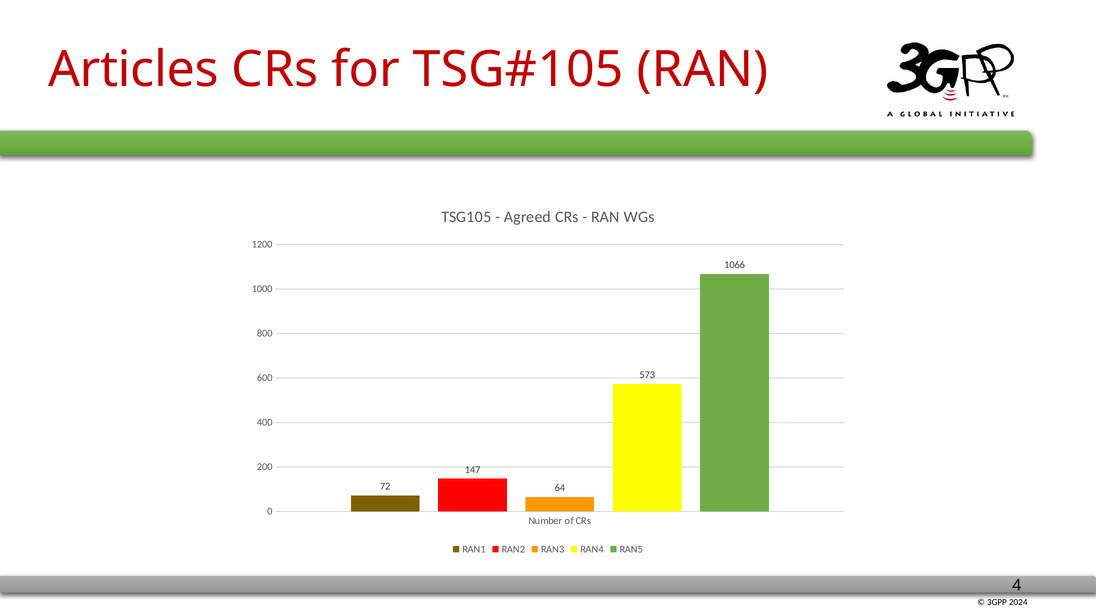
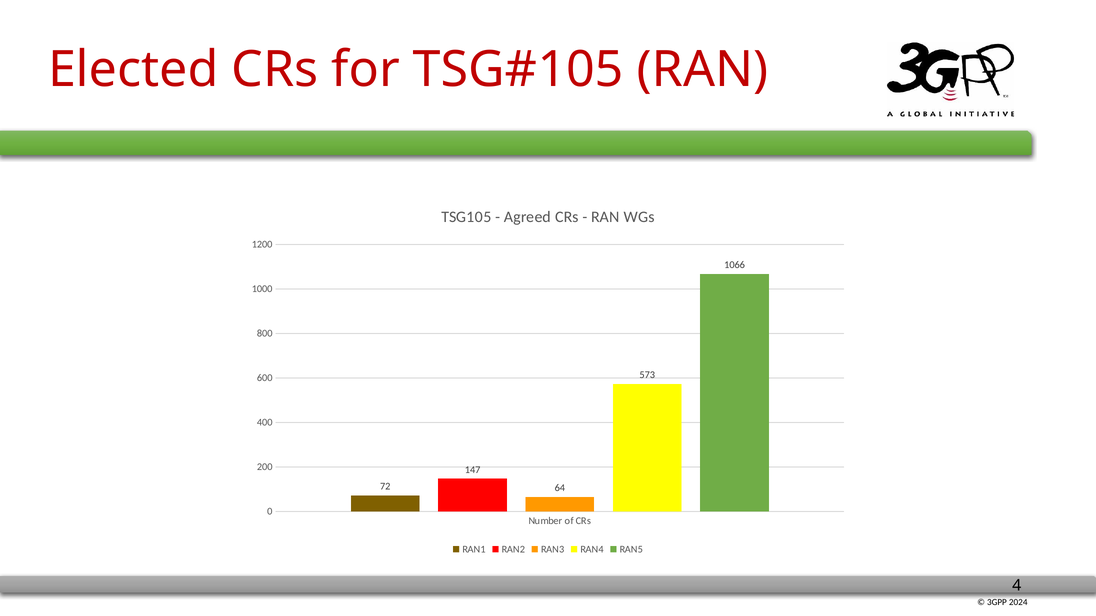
Articles: Articles -> Elected (133, 70)
